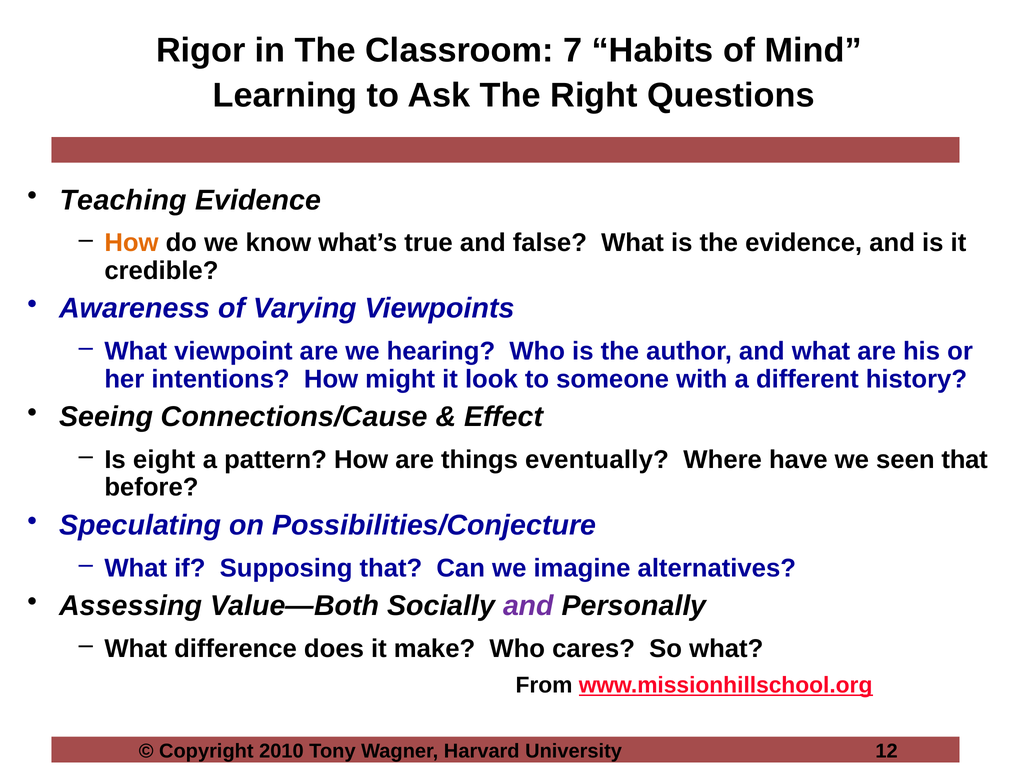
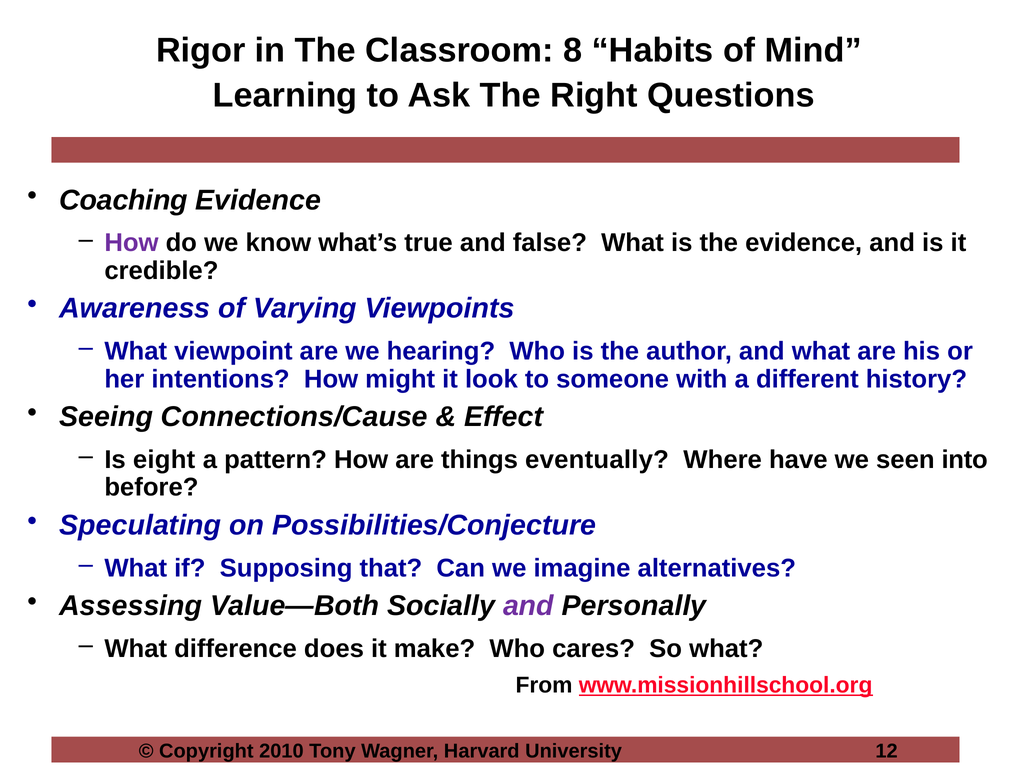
7: 7 -> 8 (573, 50)
Teaching: Teaching -> Coaching (124, 200)
How colour: orange -> purple (131, 243)
seen that: that -> into (965, 460)
